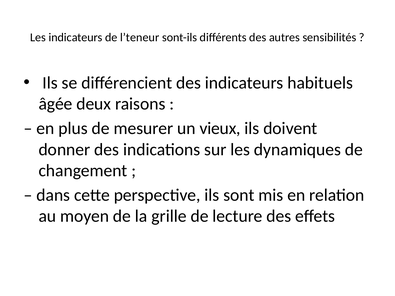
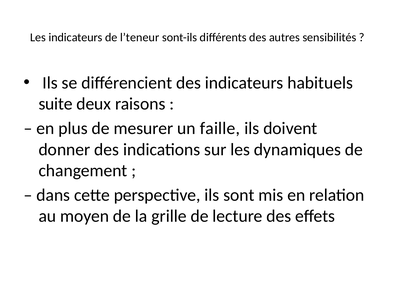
âgée: âgée -> suite (56, 104)
vieux: vieux -> faille (220, 129)
